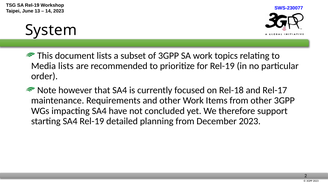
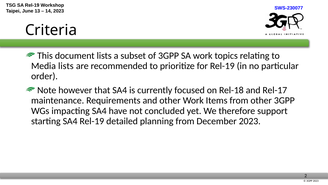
System: System -> Criteria (51, 30)
